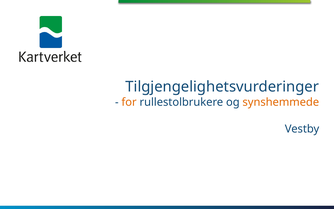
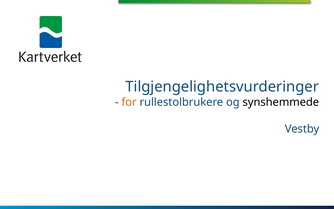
synshemmede colour: orange -> black (281, 102)
